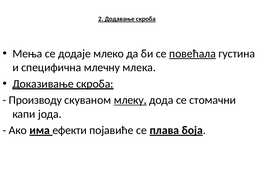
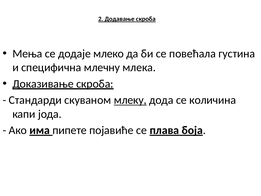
повећала underline: present -> none (193, 54)
Производу: Производу -> Стандарди (35, 100)
стомачни: стомачни -> количина (213, 100)
ефекти: ефекти -> пипете (70, 130)
